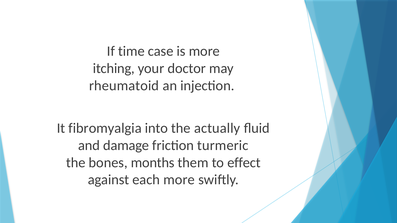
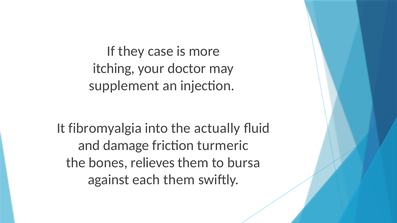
time: time -> they (131, 51)
rheumatoid: rheumatoid -> supplement (124, 86)
months: months -> relieves (153, 163)
effect: effect -> bursa (244, 163)
each more: more -> them (179, 180)
